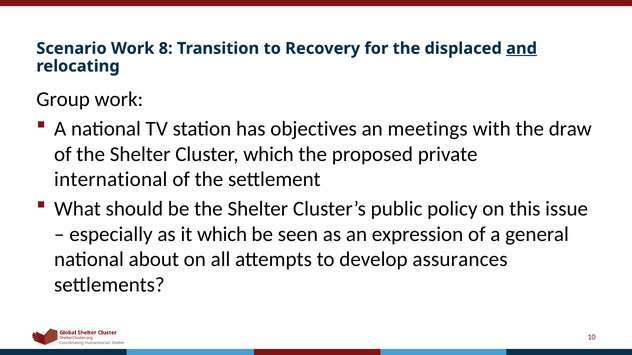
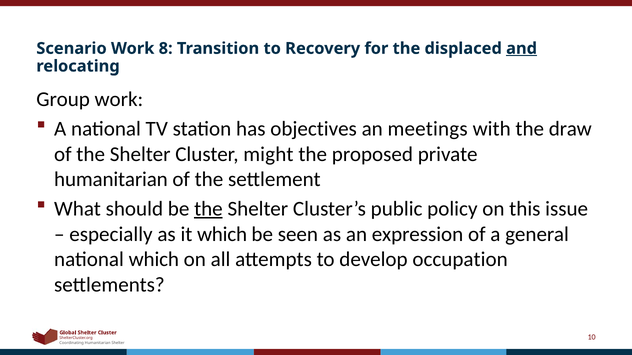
Cluster which: which -> might (268, 154)
international: international -> humanitarian (111, 180)
the underline: none -> present (208, 209)
national about: about -> which (154, 260)
assurances: assurances -> occupation (460, 260)
